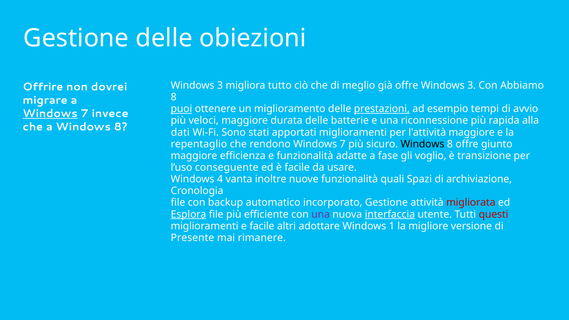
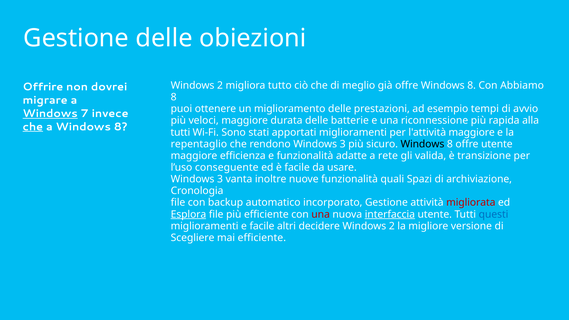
3: 3 -> 2 (220, 85)
offre Windows 3: 3 -> 8 (472, 85)
puoi underline: present -> none (181, 109)
prestazioni underline: present -> none (382, 109)
che underline: none -> present (33, 127)
dati: dati -> tutti (180, 132)
rendono Windows 7: 7 -> 3 (343, 144)
offre giunto: giunto -> utente (497, 144)
fase: fase -> rete (388, 156)
voglio: voglio -> valida (431, 156)
4: 4 -> 3 (220, 179)
una colour: purple -> red (321, 214)
questi colour: red -> blue (494, 214)
adottare: adottare -> decidere (319, 226)
1: 1 -> 2 (392, 226)
Presente: Presente -> Scegliere (193, 238)
mai rimanere: rimanere -> efficiente (262, 238)
